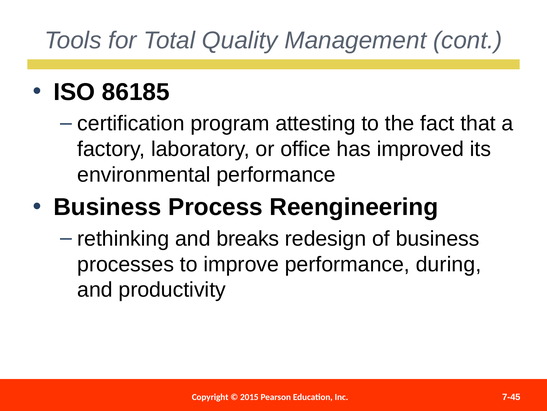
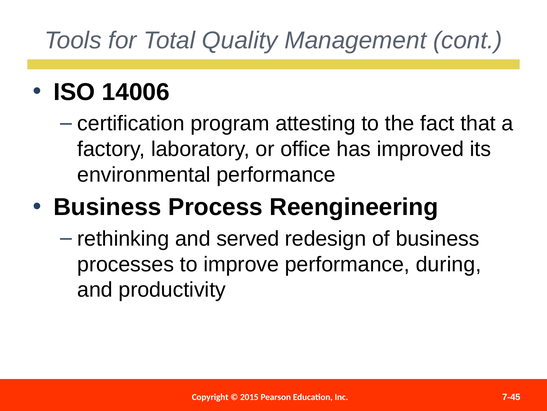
86185: 86185 -> 14006 (136, 92)
breaks: breaks -> served (248, 238)
